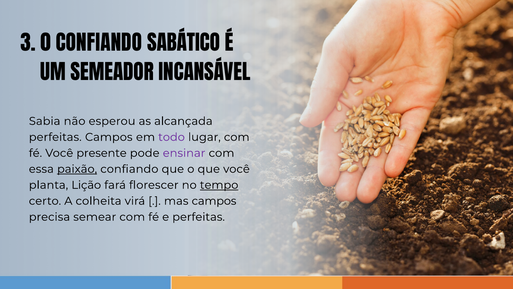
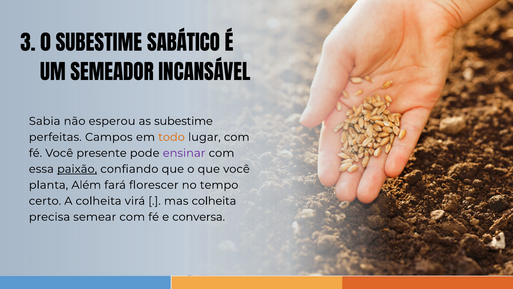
0 CONFIANDO: CONFIANDO -> SUBESTIME (99, 44)
as alcançada: alcançada -> subestime (183, 121)
todo colour: purple -> orange (172, 137)
Lição: Lição -> Além (86, 185)
tempo underline: present -> none (219, 185)
mas campos: campos -> colheita (214, 201)
e perfeitas: perfeitas -> conversa (199, 217)
